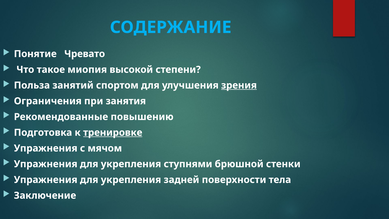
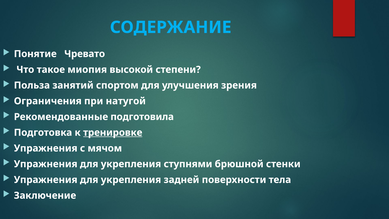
зрения underline: present -> none (239, 85)
занятия: занятия -> натугой (126, 101)
повышению: повышению -> подготовила (142, 117)
